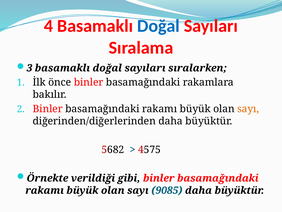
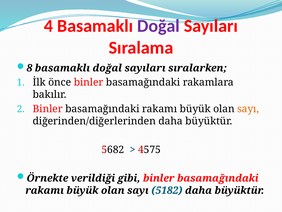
Doğal colour: blue -> purple (158, 26)
3: 3 -> 8 (29, 68)
9085: 9085 -> 5182 (167, 190)
